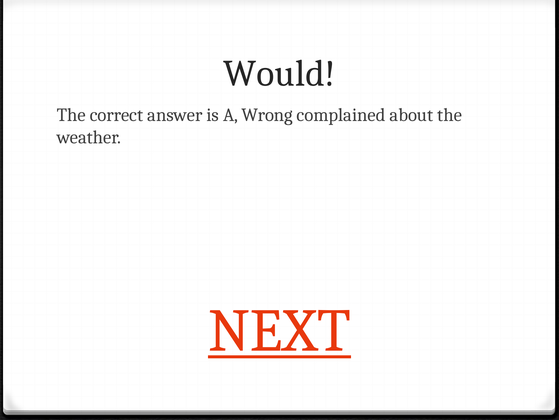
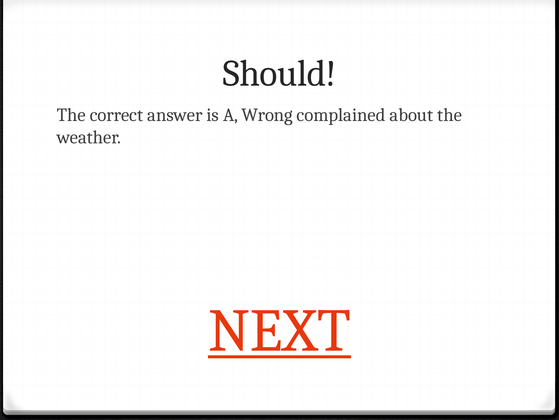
Would: Would -> Should (280, 73)
